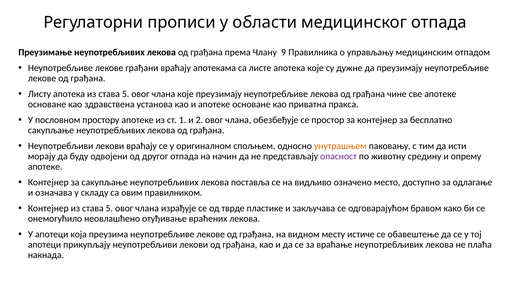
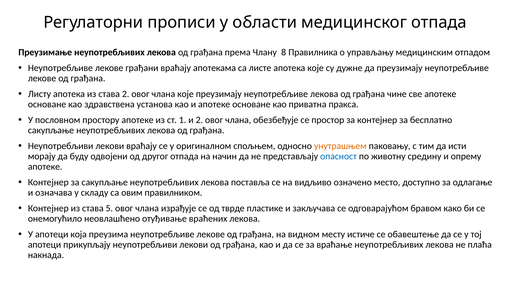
9: 9 -> 8 (284, 52)
апотека из става 5: 5 -> 2 (126, 94)
опасност colour: purple -> blue (339, 156)
